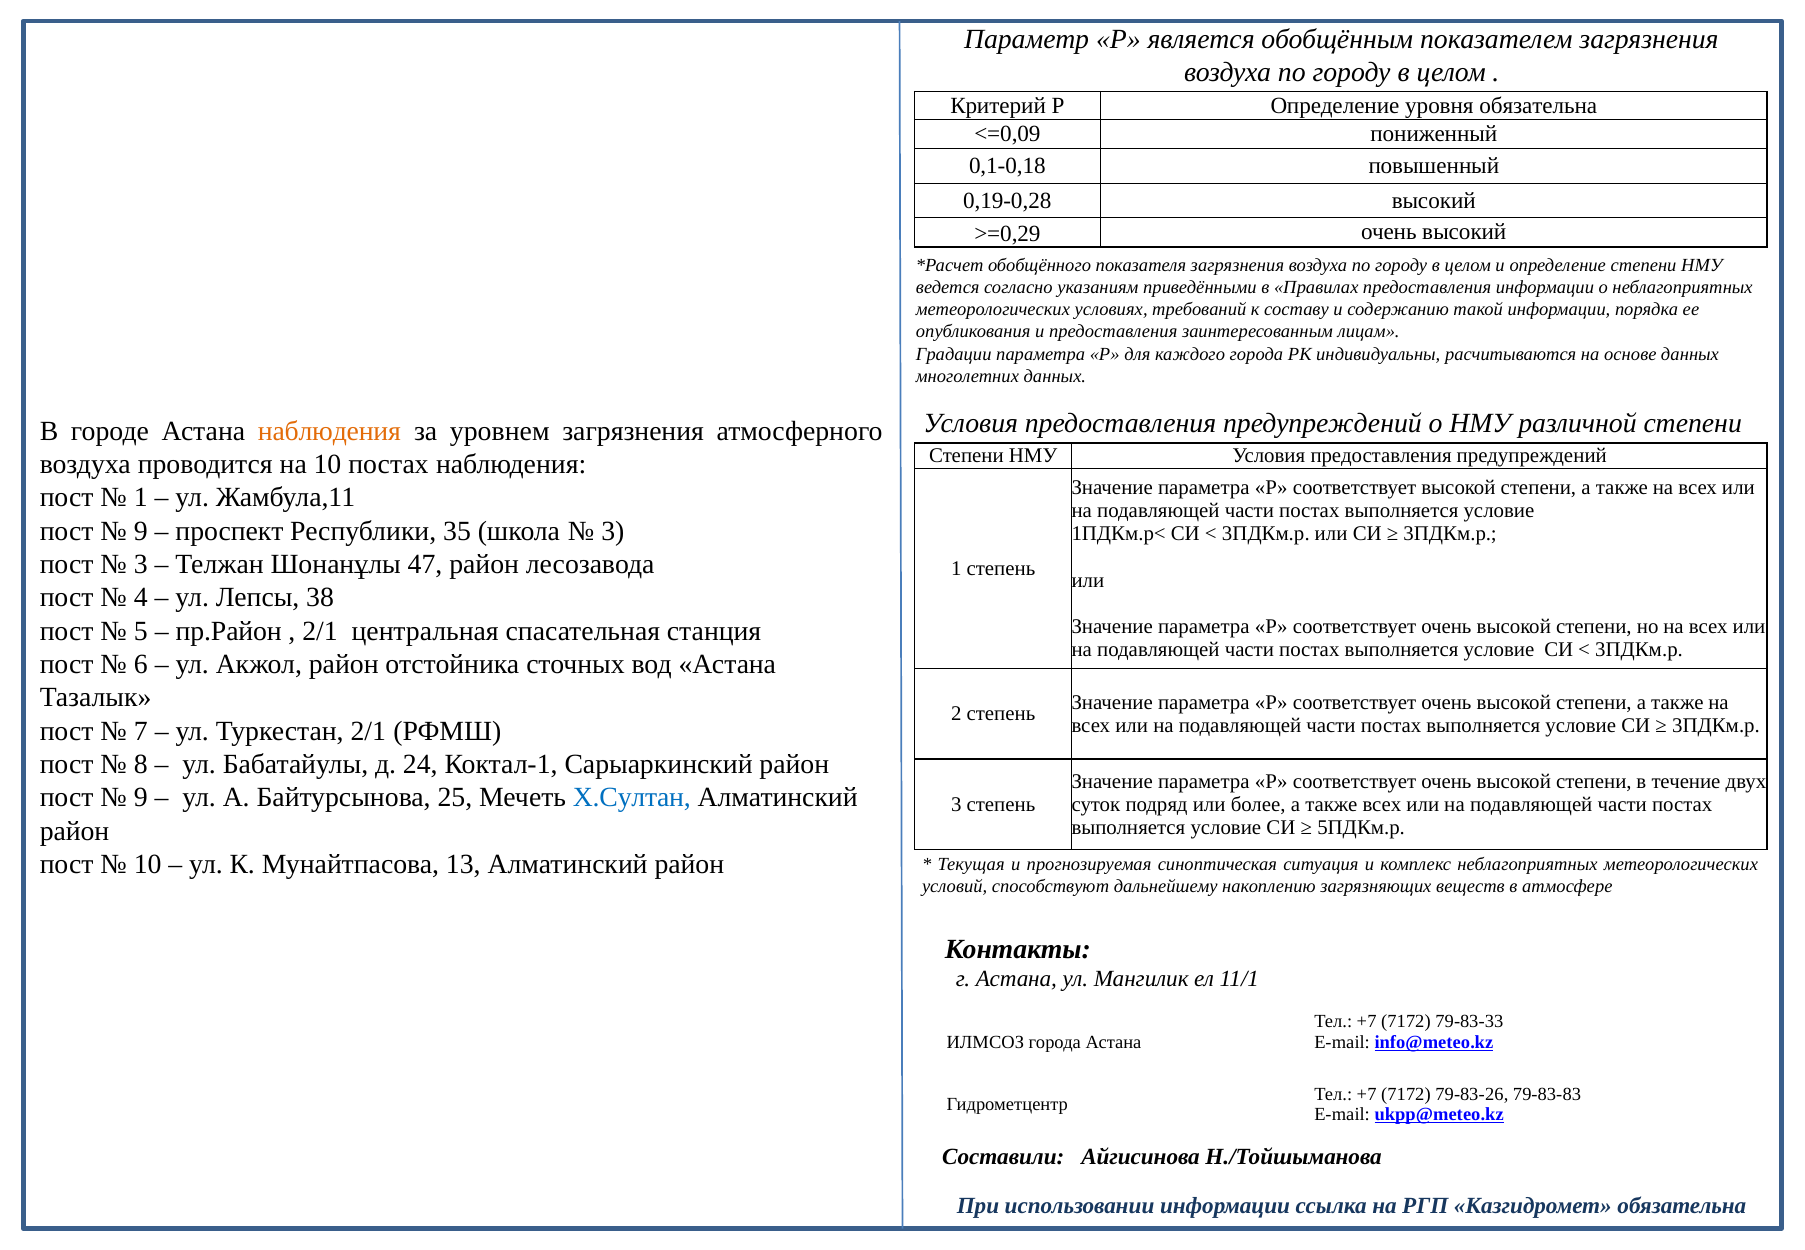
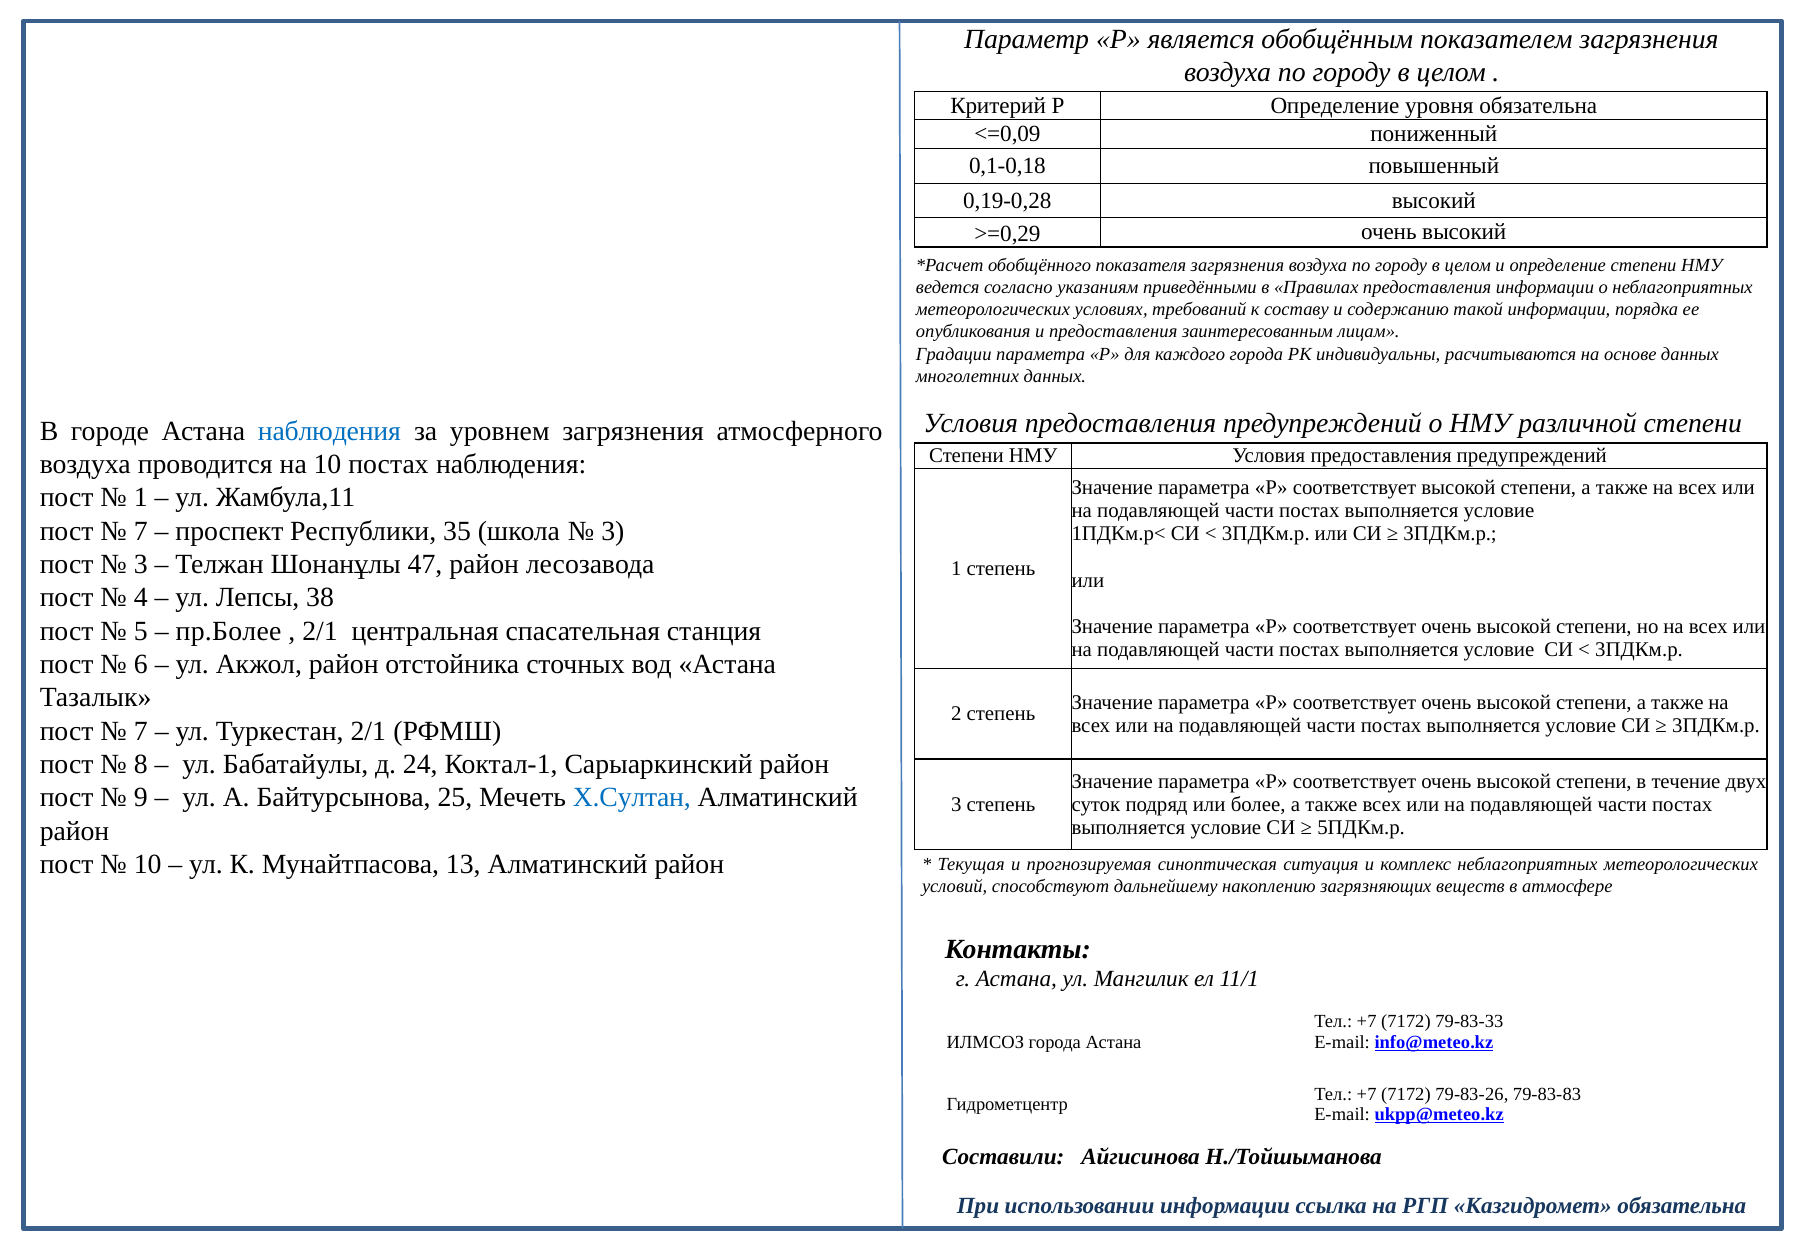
наблюдения colour: orange -> blue (329, 431)
9: 9 -> 7 (141, 531)
пр.Район: пр.Район -> пр.Более (229, 631)
